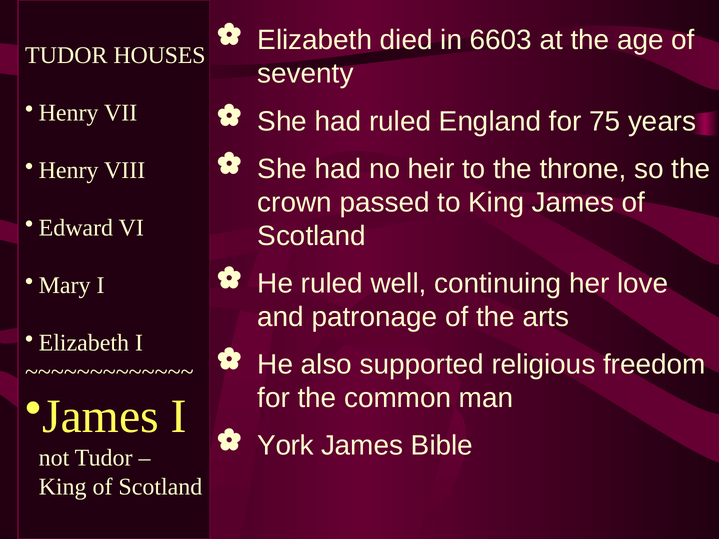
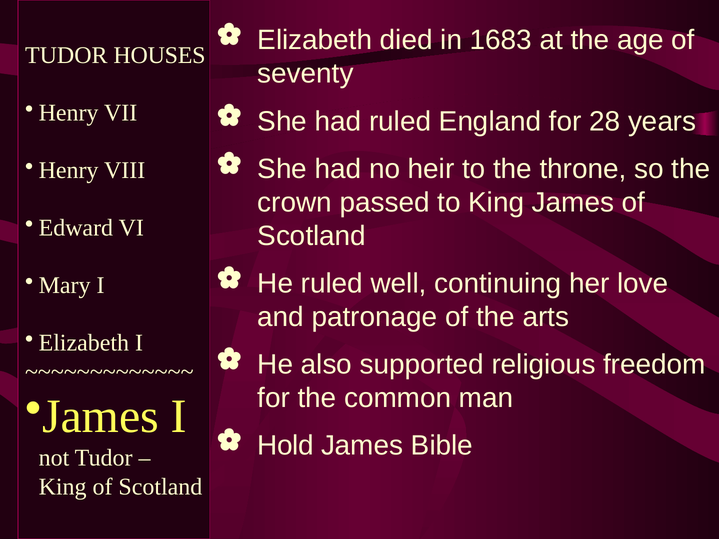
6603: 6603 -> 1683 (501, 40)
75: 75 -> 28 (605, 121)
York: York -> Hold (285, 446)
